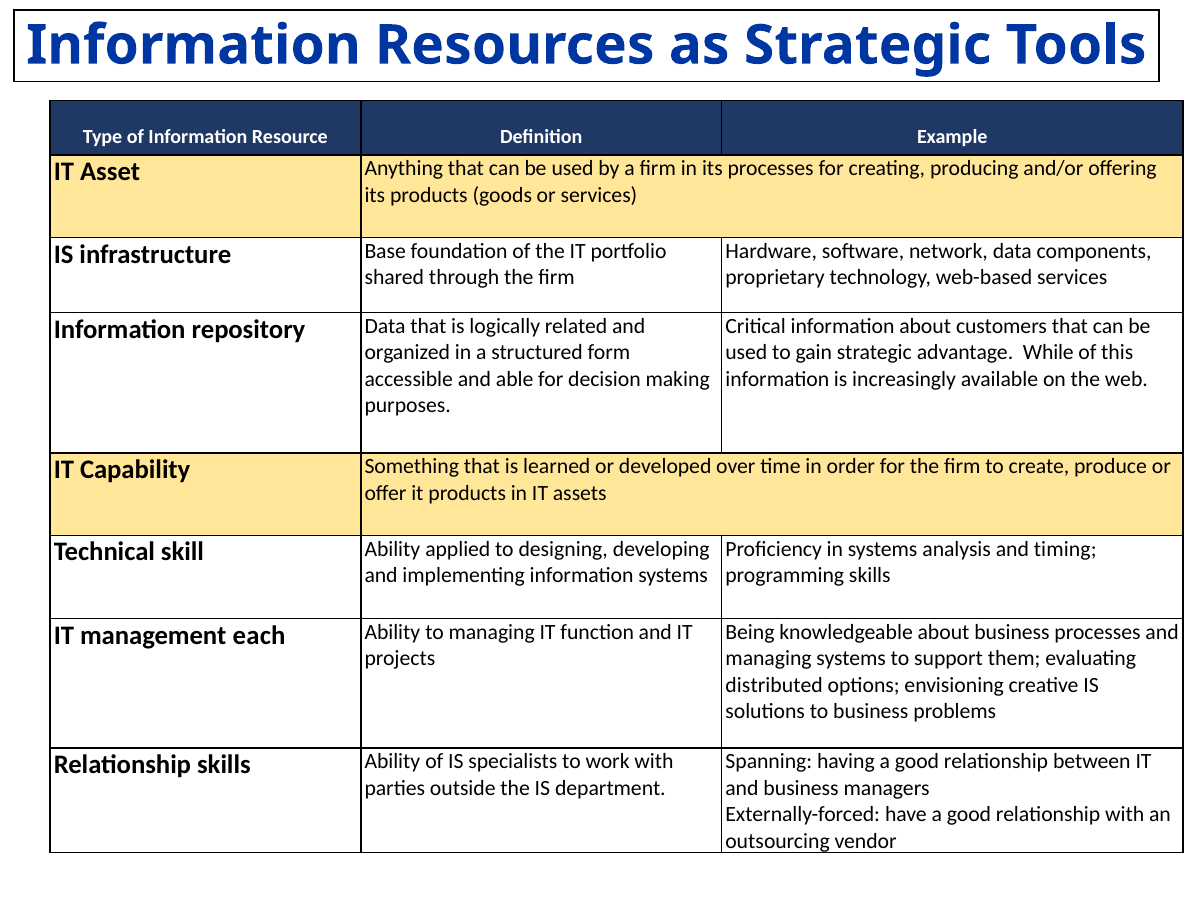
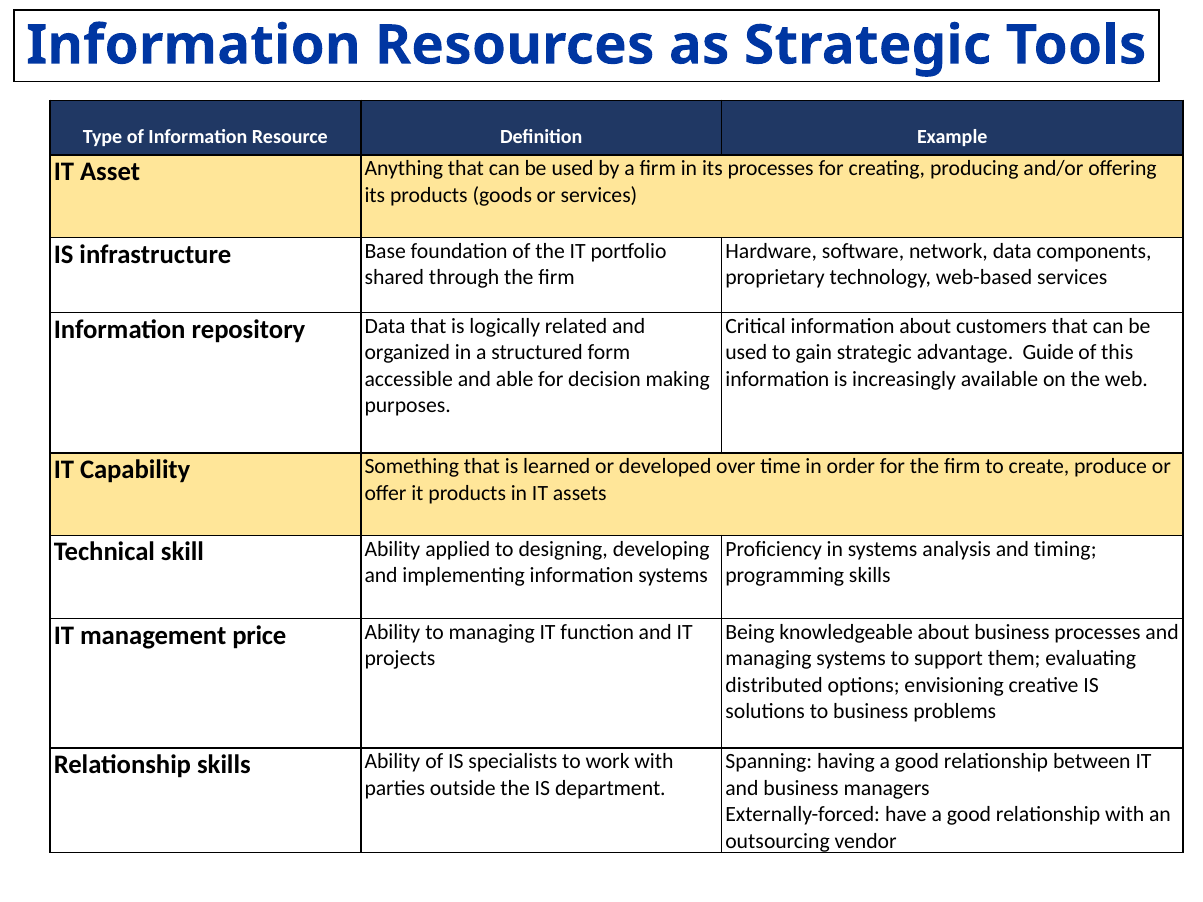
While: While -> Guide (1048, 353)
each: each -> price (259, 635)
